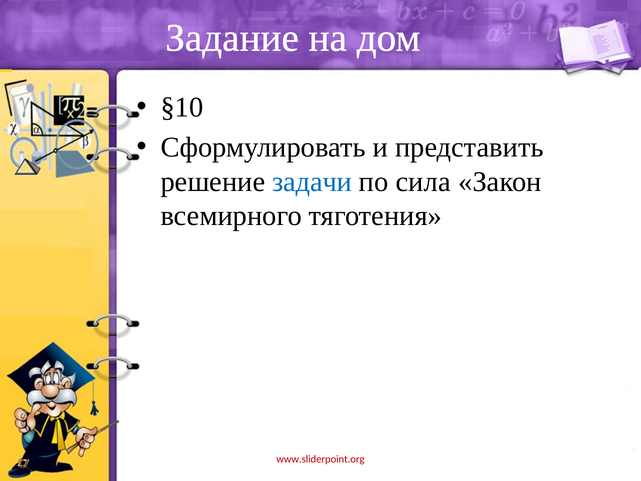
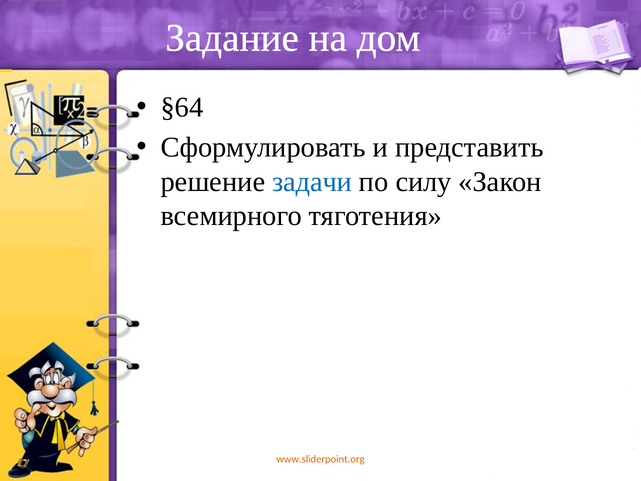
§10: §10 -> §64 (182, 107)
сила: сила -> силу (423, 182)
www.sliderpoint.org colour: red -> orange (320, 459)
